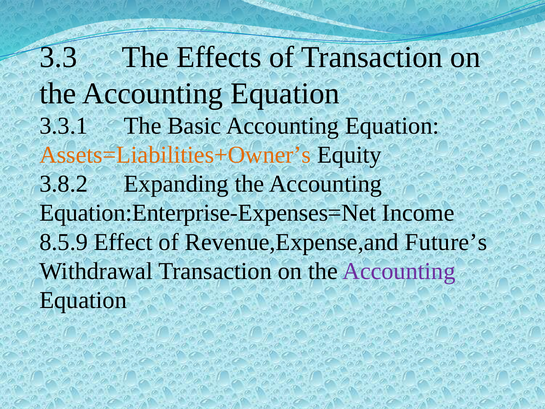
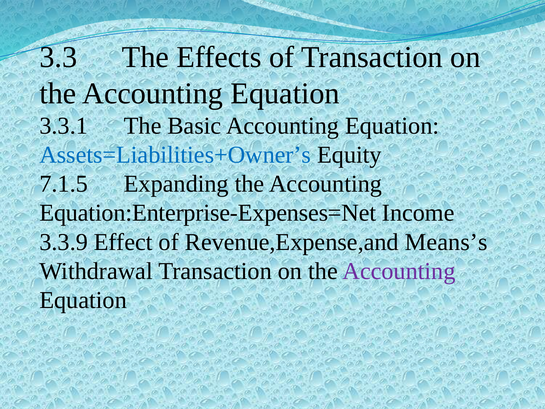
Assets=Liabilities+Owner’s colour: orange -> blue (175, 155)
3.8.2: 3.8.2 -> 7.1.5 (64, 184)
8.5.9: 8.5.9 -> 3.3.9 (64, 242)
Future’s: Future’s -> Means’s (446, 242)
